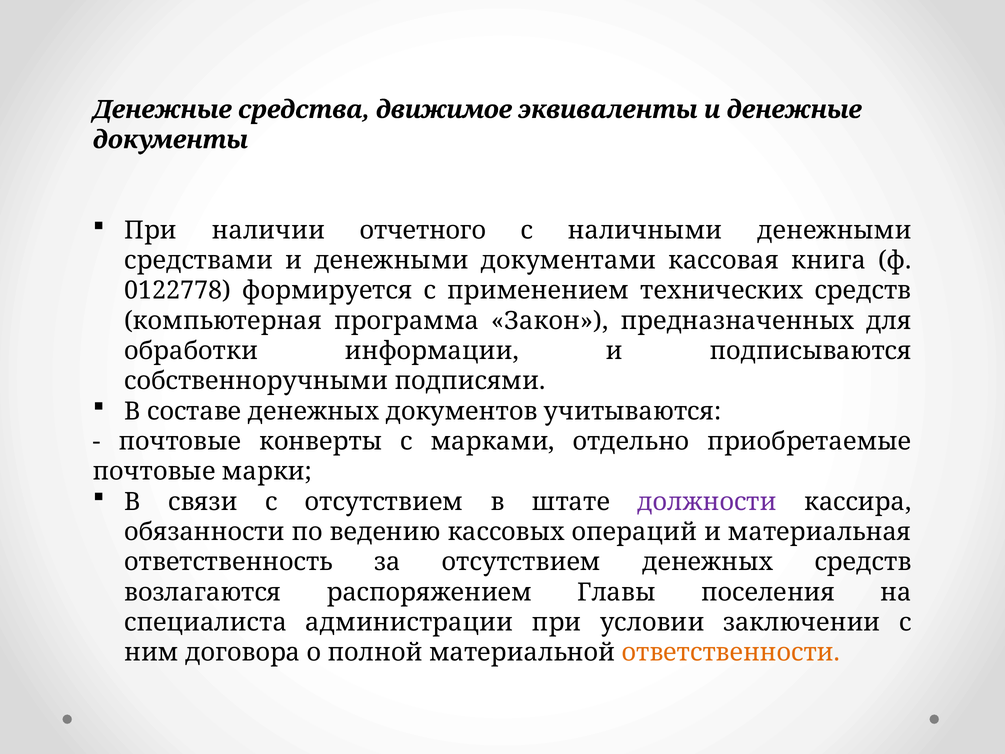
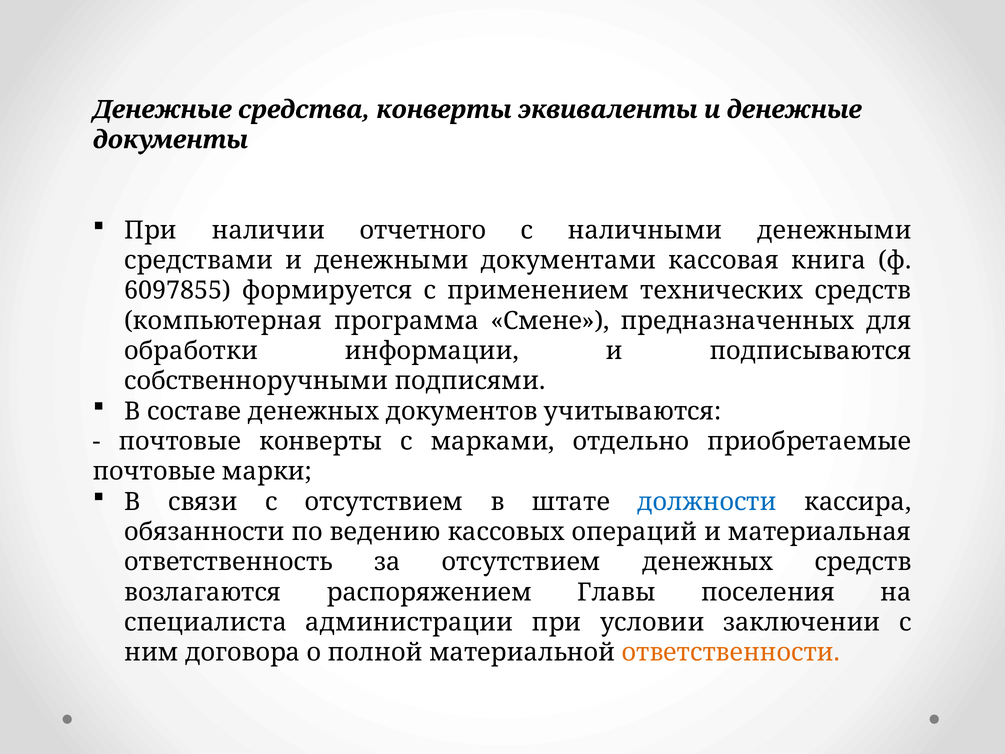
средства движимое: движимое -> конверты (444, 110)
0122778: 0122778 -> 6097855 (178, 291)
Закон: Закон -> Смене (550, 321)
должности colour: purple -> blue (707, 502)
